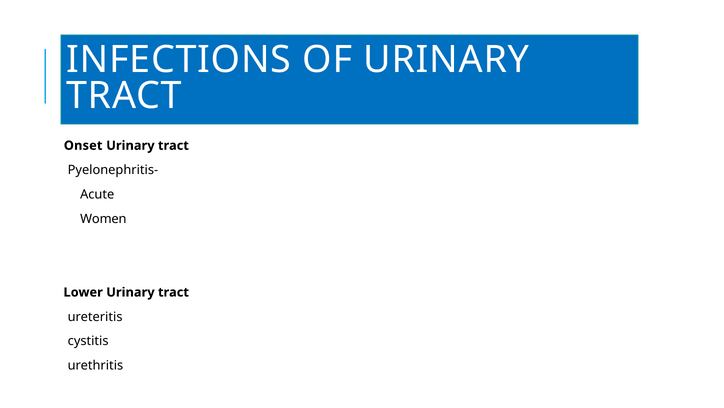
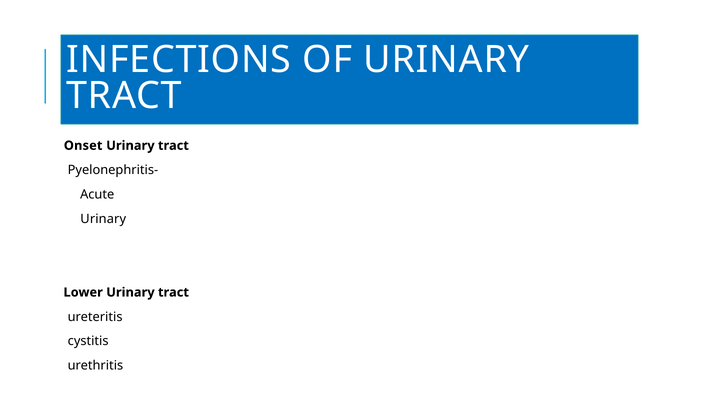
Women: Women -> Urinary (103, 219)
